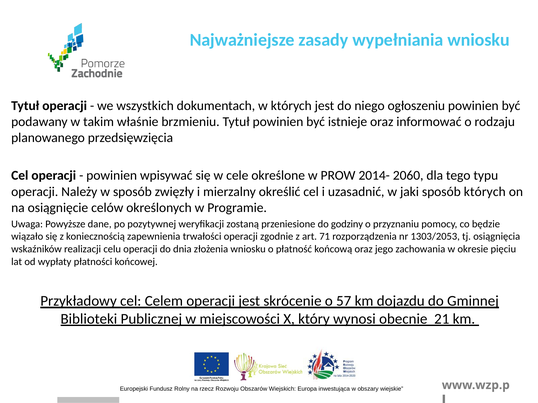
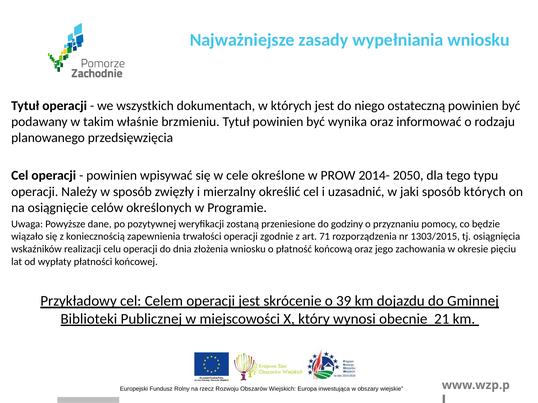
ogłoszeniu: ogłoszeniu -> ostateczną (416, 106)
istnieje: istnieje -> wynika (347, 122)
2060: 2060 -> 2050 (408, 176)
1303/2053: 1303/2053 -> 1303/2015 (435, 237)
57: 57 -> 39 (344, 301)
